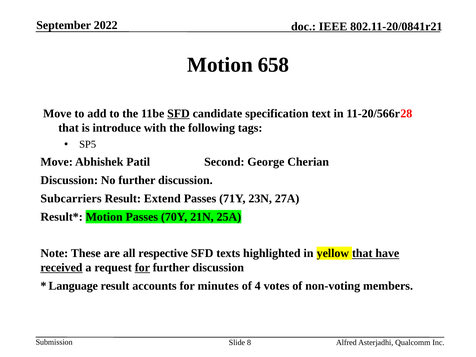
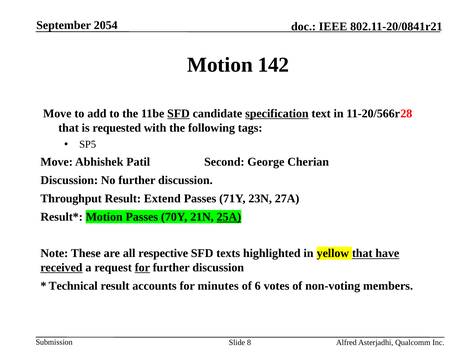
2022: 2022 -> 2054 (106, 25)
658: 658 -> 142 (274, 65)
specification underline: none -> present (277, 113)
introduce: introduce -> requested (117, 128)
Subcarriers: Subcarriers -> Throughput (71, 199)
25A underline: none -> present (229, 217)
Language: Language -> Technical (73, 286)
4: 4 -> 6 (258, 286)
